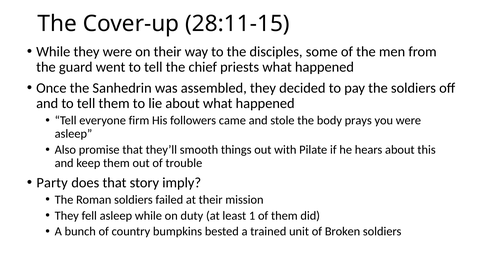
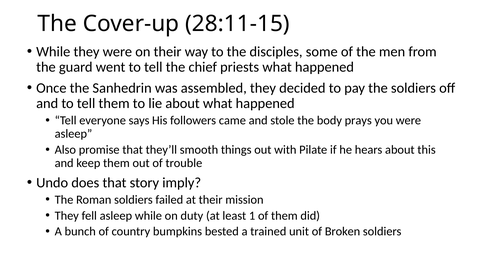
firm: firm -> says (139, 120)
Party: Party -> Undo (52, 183)
